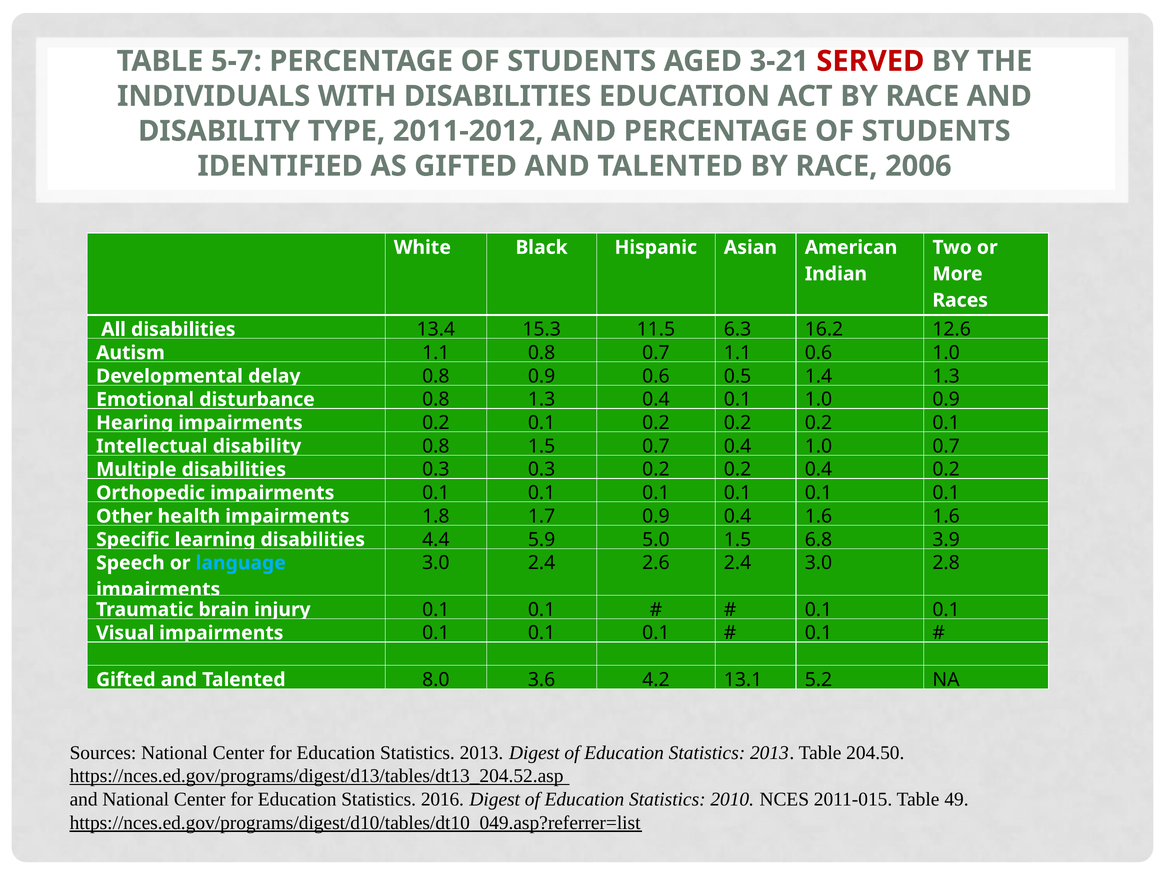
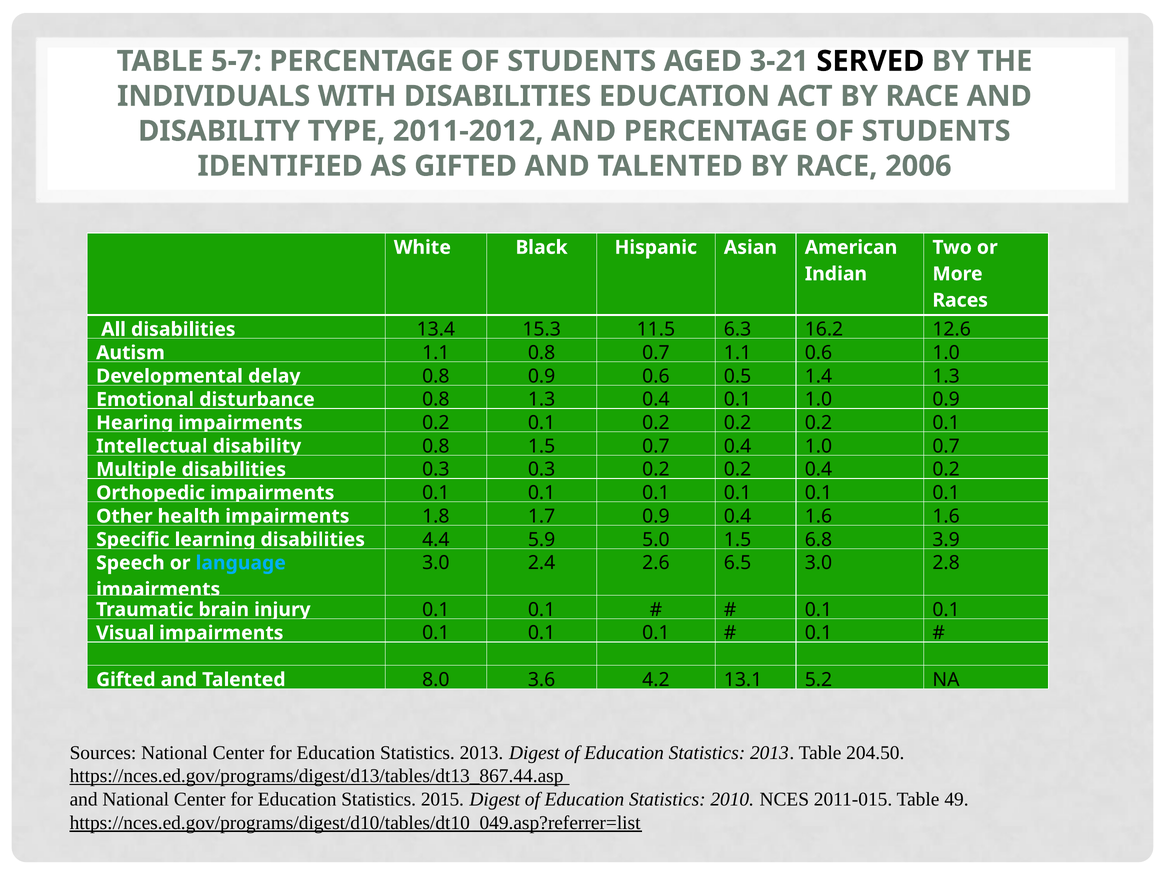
SERVED colour: red -> black (870, 61)
2.6 2.4: 2.4 -> 6.5 (738, 563)
https://nces.ed.gov/programs/digest/d13/tables/dt13_204.52.asp: https://nces.ed.gov/programs/digest/d13/tables/dt13_204.52.asp -> https://nces.ed.gov/programs/digest/d13/tables/dt13_867.44.asp (317, 776)
2016: 2016 -> 2015 (442, 799)
